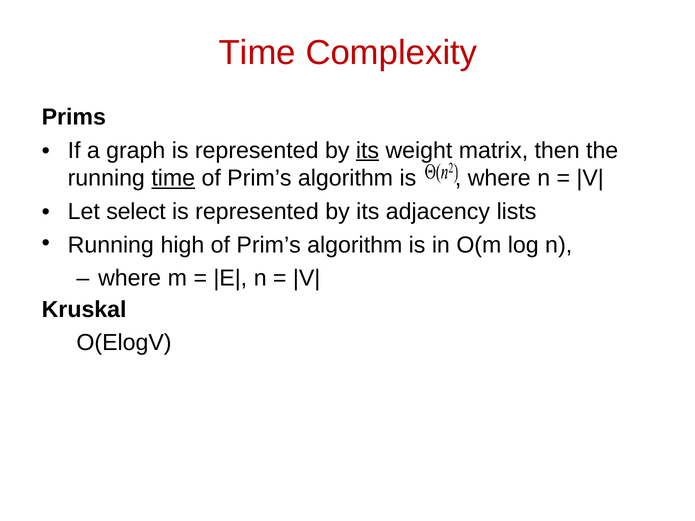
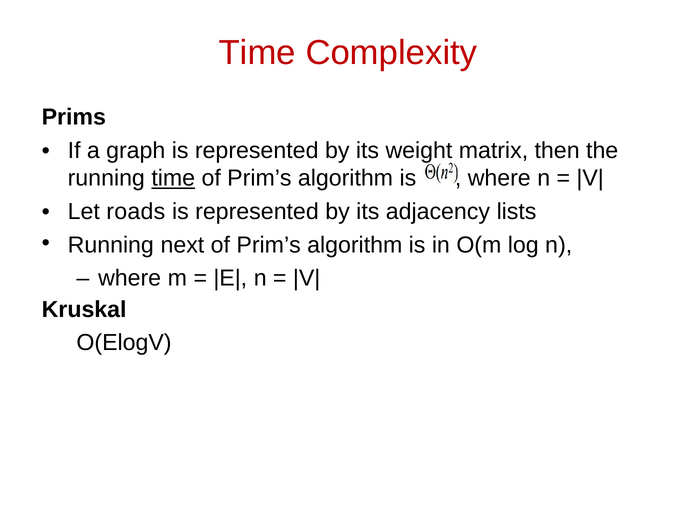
its underline: present -> none (367, 151)
select: select -> roads (136, 212)
high: high -> next (182, 245)
